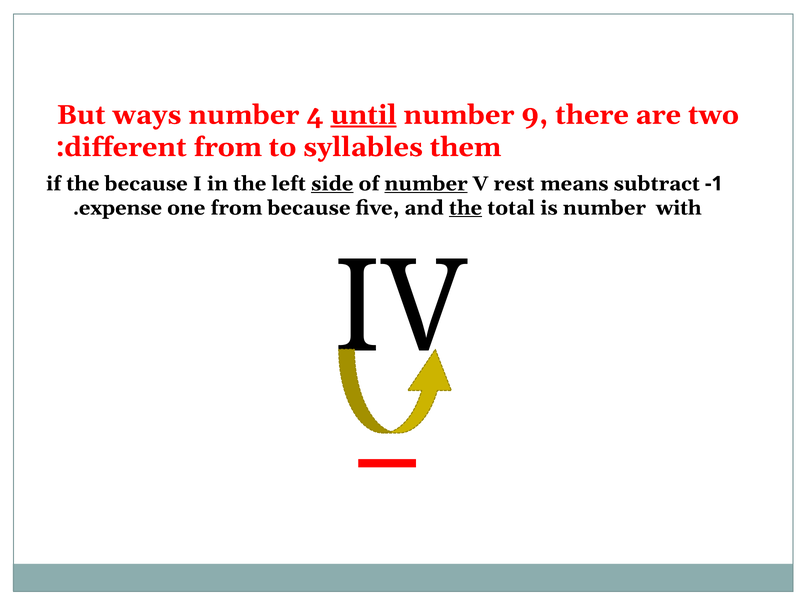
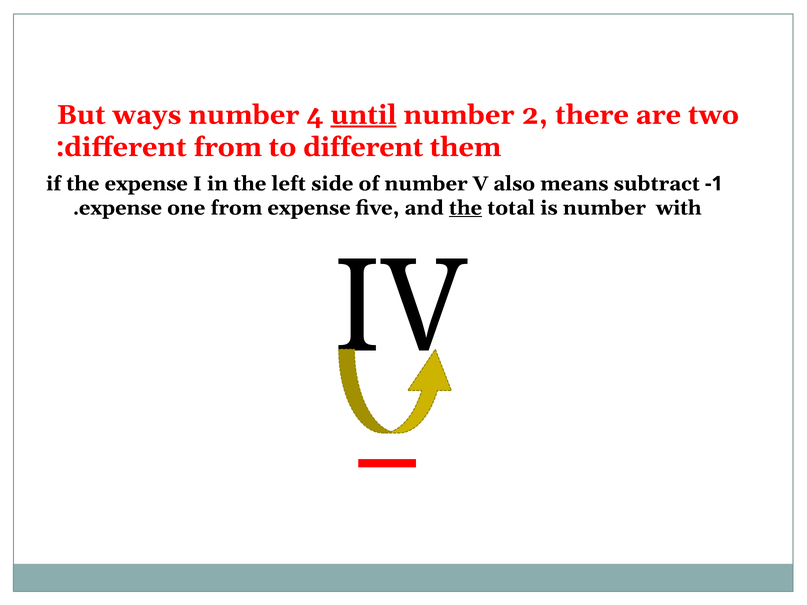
9: 9 -> 2 (535, 115)
to syllables: syllables -> different (363, 147)
the because: because -> expense (146, 184)
side underline: present -> none (332, 184)
number underline: present -> none (426, 184)
rest: rest -> also (514, 184)
from because: because -> expense (309, 208)
